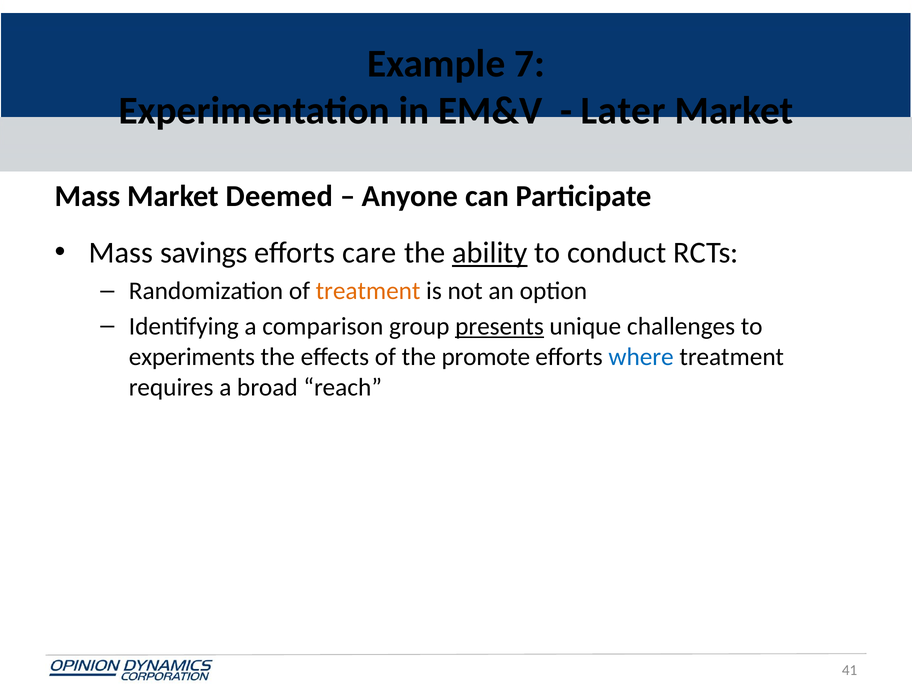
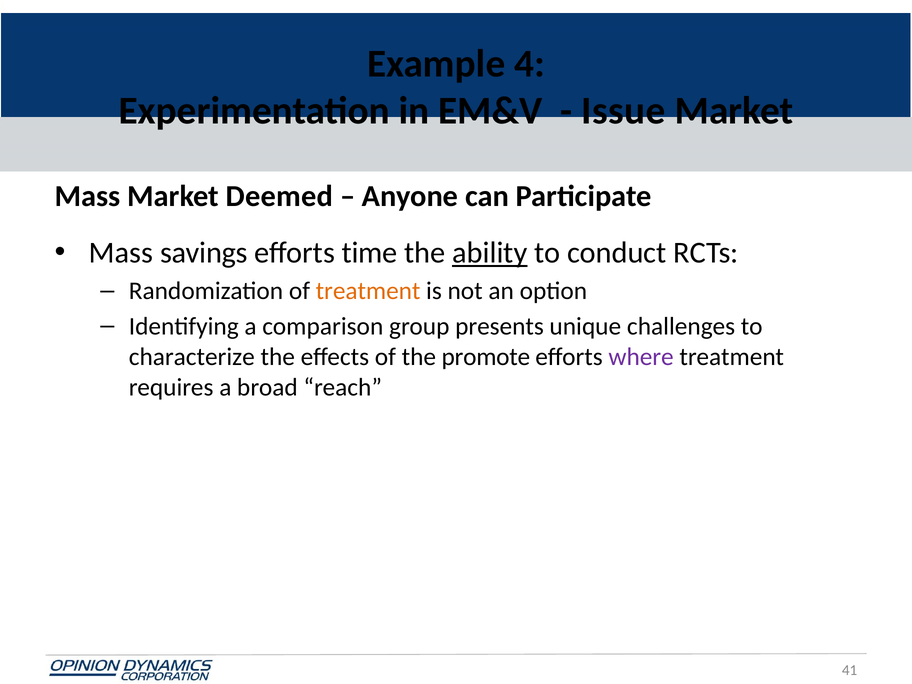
7: 7 -> 4 (530, 64)
Later: Later -> Issue (623, 111)
care: care -> time (370, 253)
presents underline: present -> none (499, 327)
experiments: experiments -> characterize (192, 357)
where colour: blue -> purple (641, 357)
